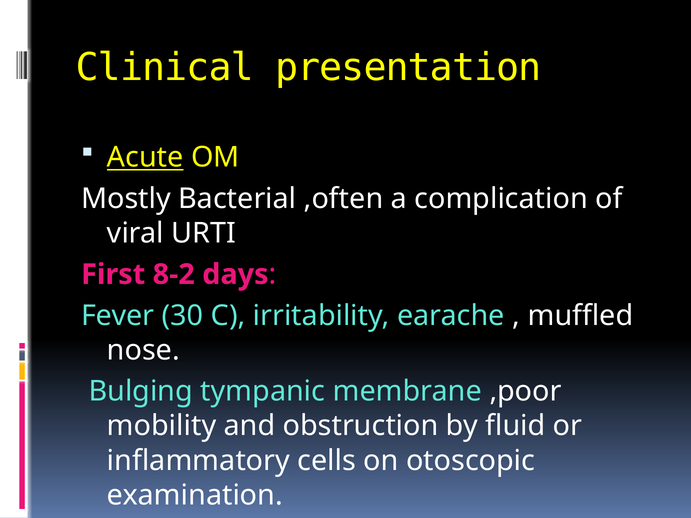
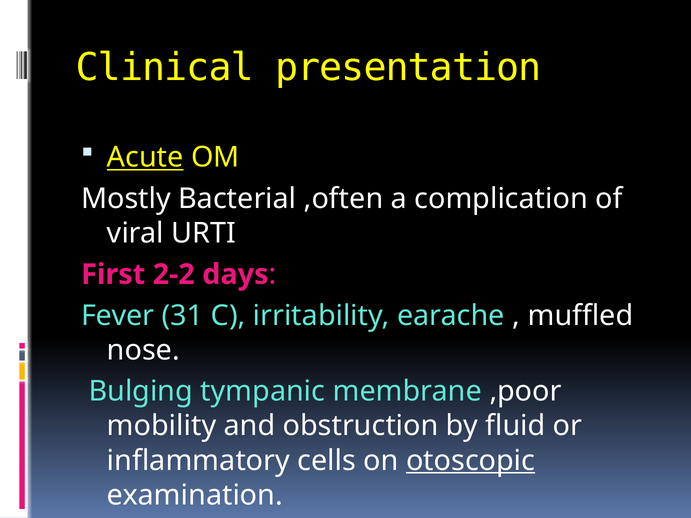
8-2: 8-2 -> 2-2 (174, 275)
30: 30 -> 31 (183, 316)
otoscopic underline: none -> present (471, 461)
